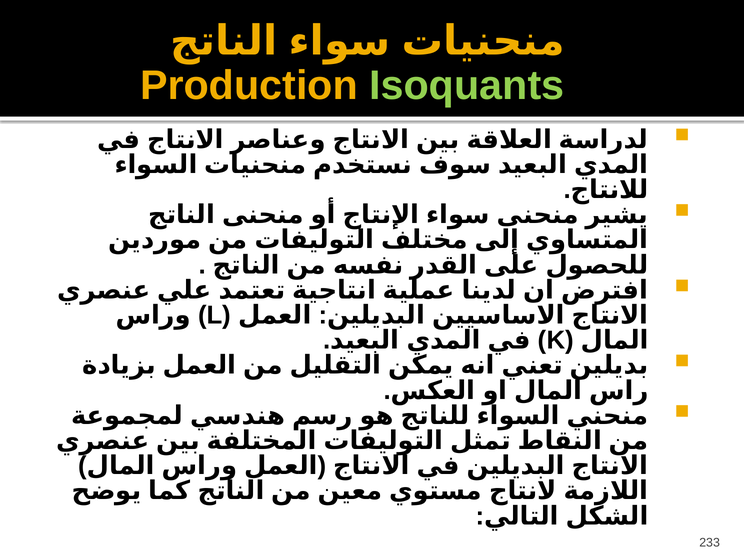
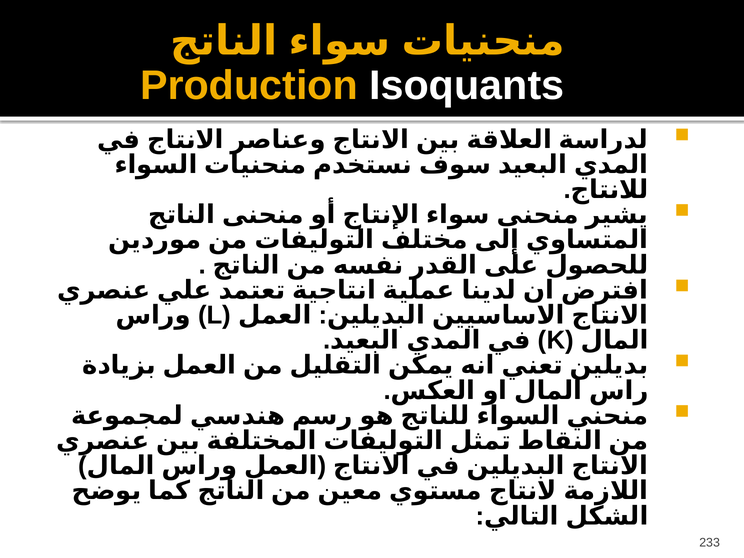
Isoquants colour: light green -> white (467, 86)
